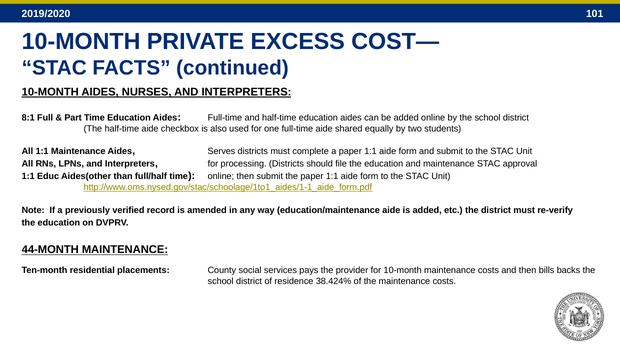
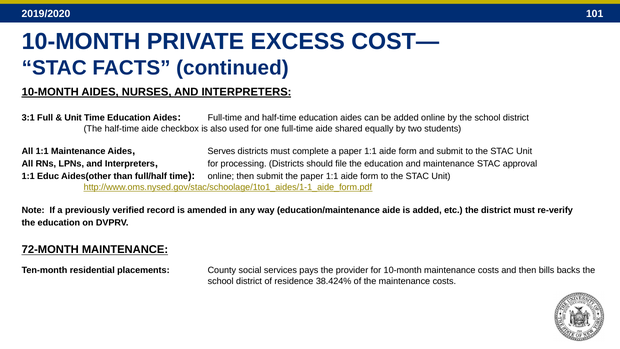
8:1: 8:1 -> 3:1 (28, 118)
Part: Part -> Unit (73, 118)
44-MONTH: 44-MONTH -> 72-MONTH (50, 250)
